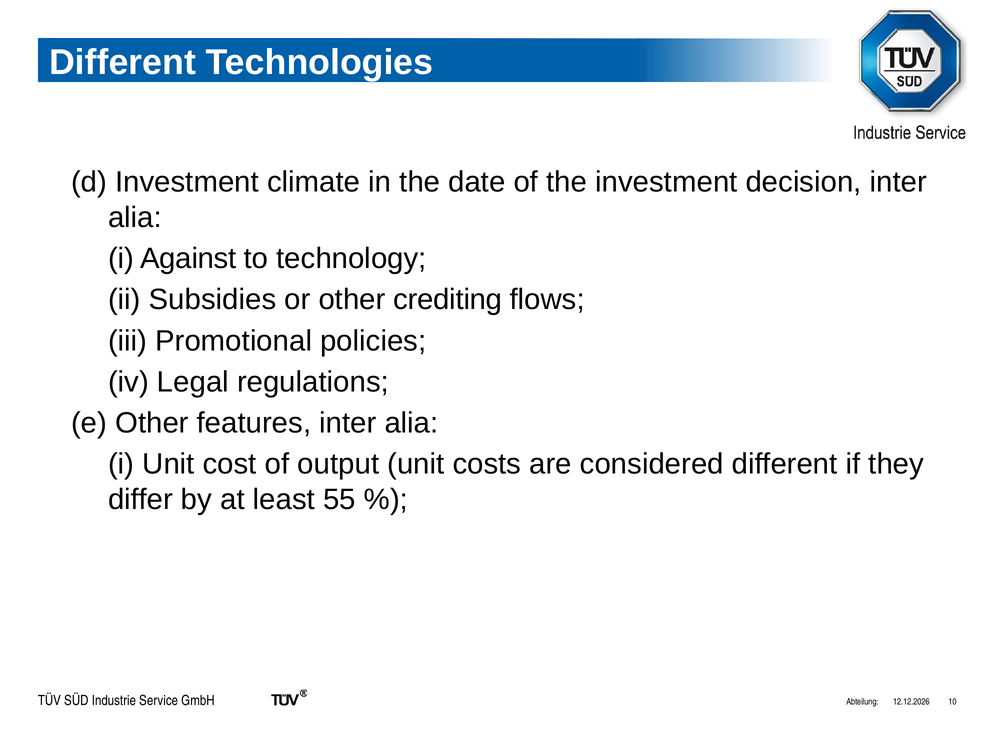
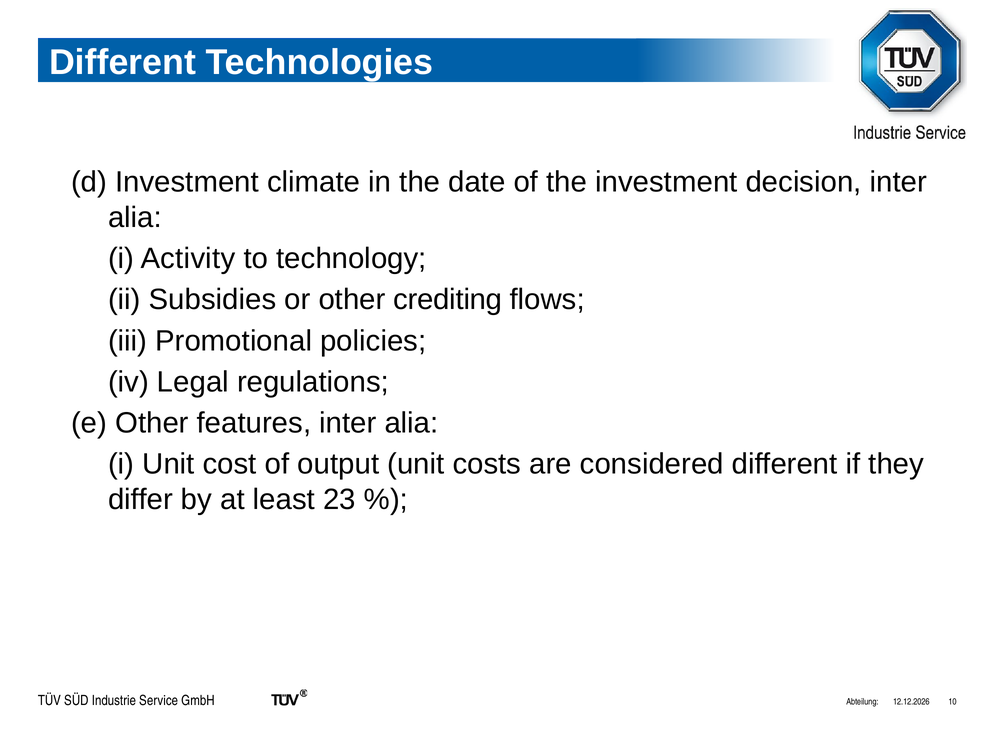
Against: Against -> Activity (188, 258)
55: 55 -> 23 (339, 499)
